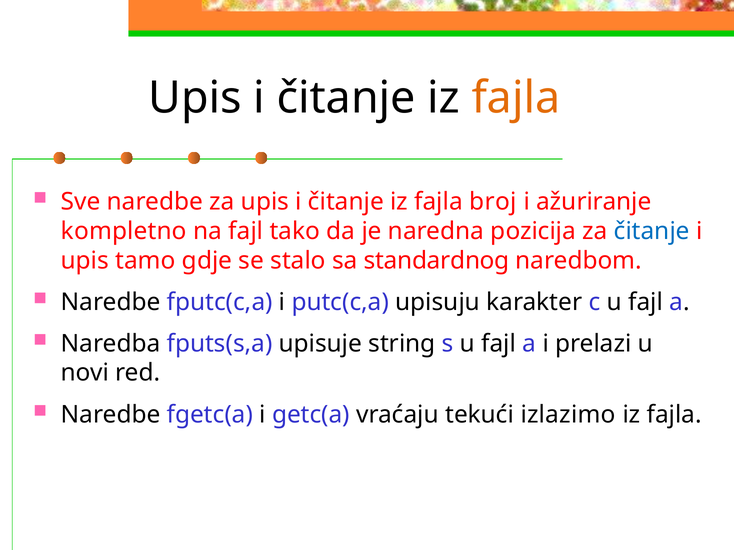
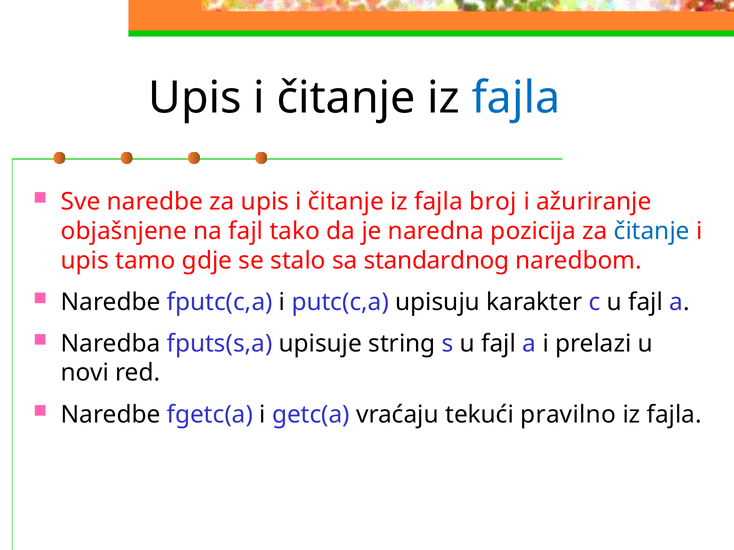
fajla colour: orange -> blue (516, 98)
kompletno: kompletno -> objašnjene (124, 231)
izlazimo: izlazimo -> pravilno (568, 415)
